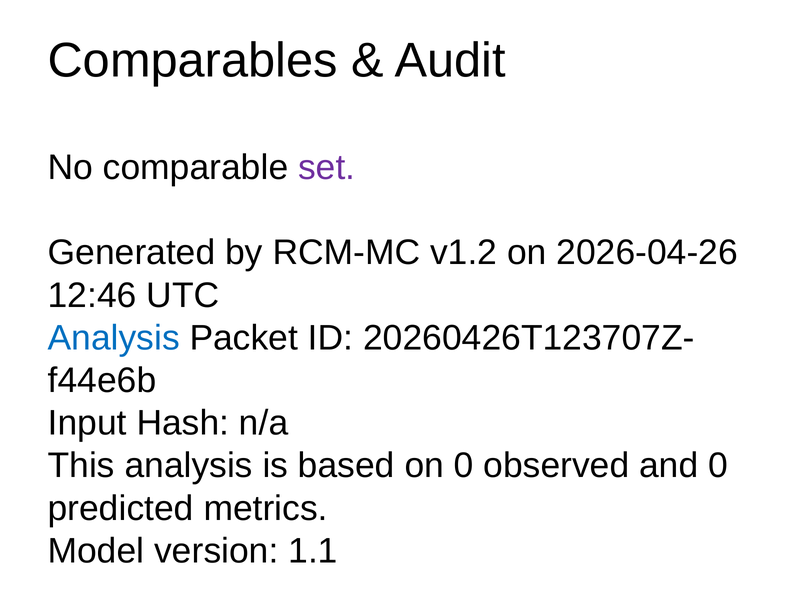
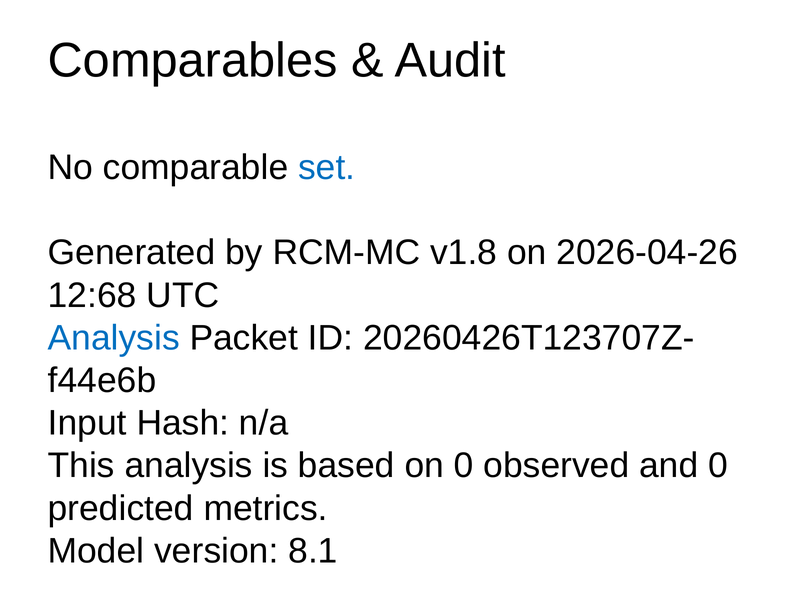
set colour: purple -> blue (327, 167)
v1.2: v1.2 -> v1.8 (464, 252)
12:46: 12:46 -> 12:68 (92, 295)
1.1: 1.1 -> 8.1 (313, 550)
